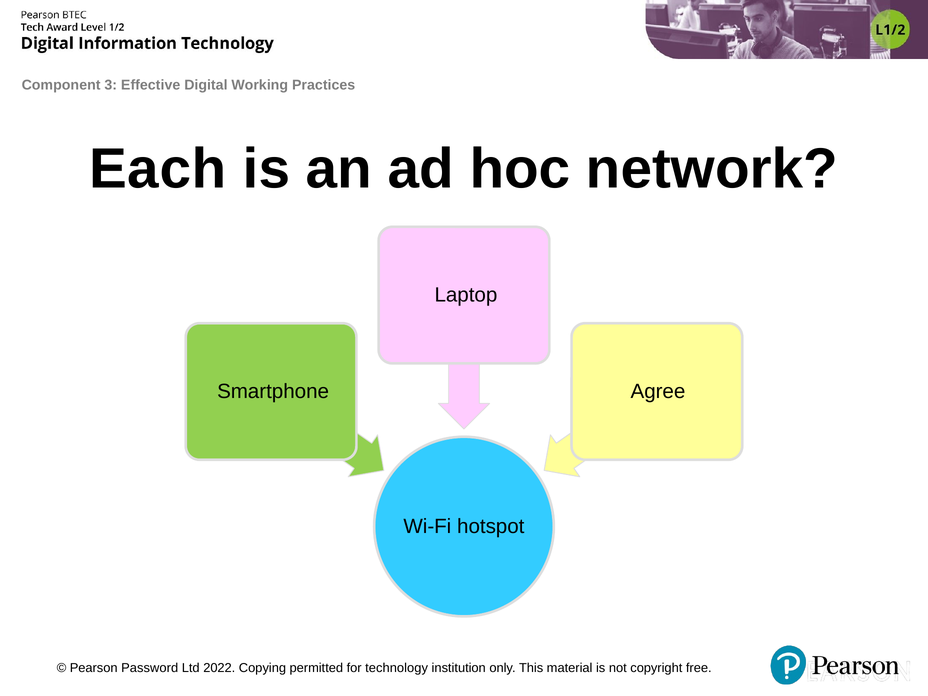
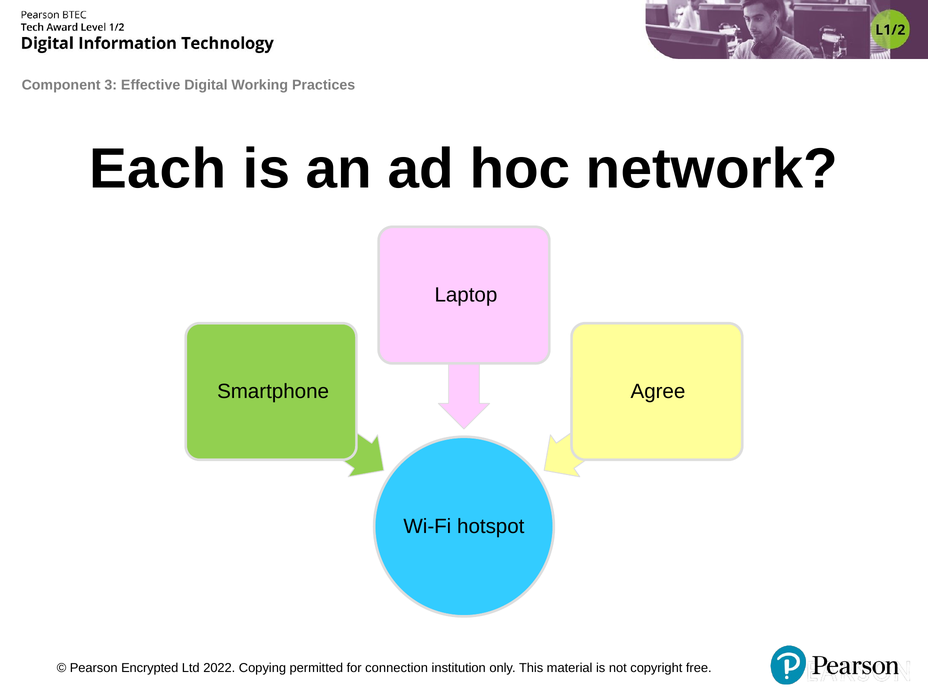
Password: Password -> Encrypted (150, 668)
technology: technology -> connection (397, 668)
